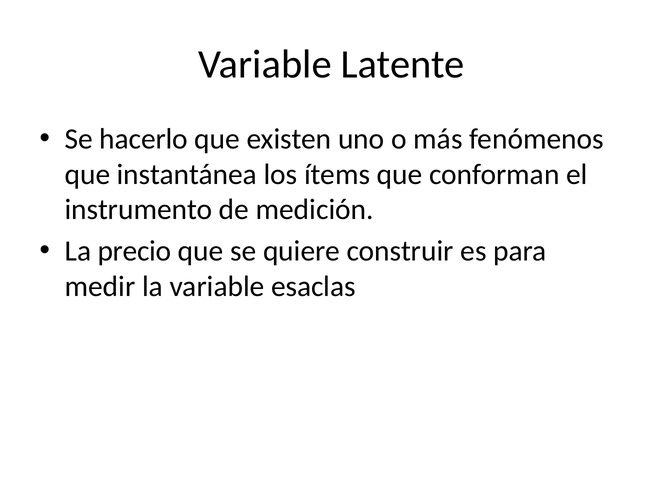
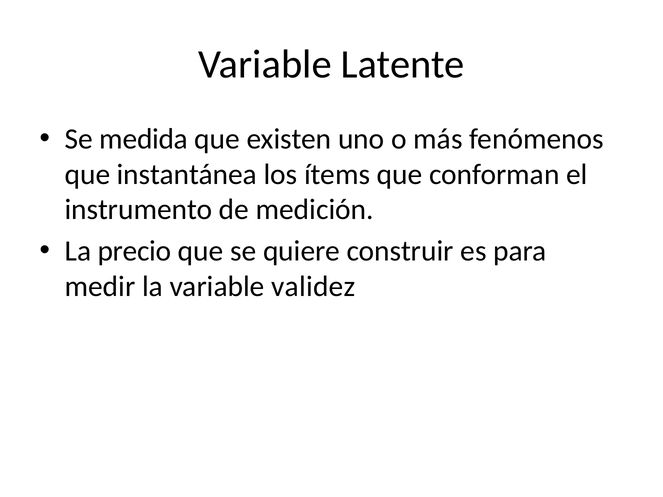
hacerlo: hacerlo -> medida (144, 139)
esaclas: esaclas -> validez (313, 286)
